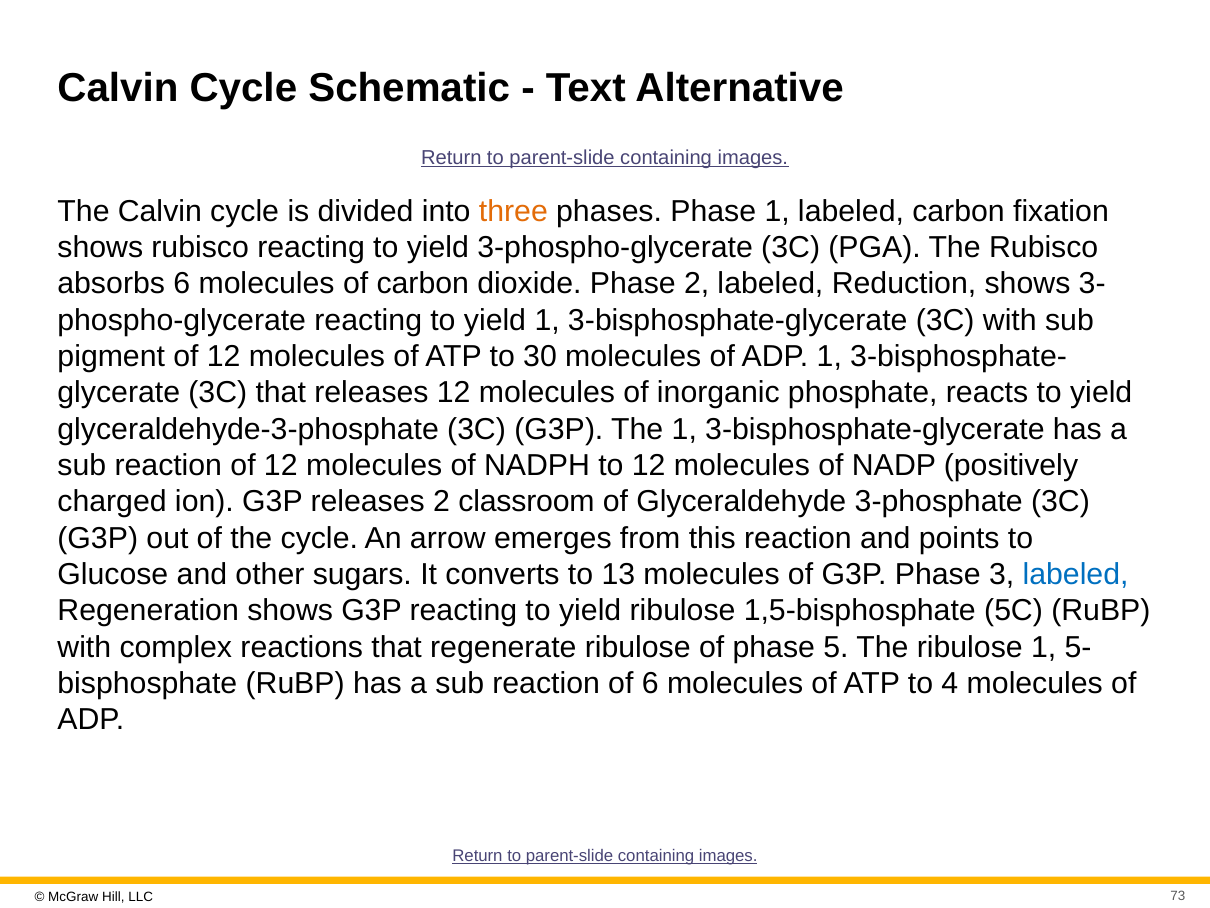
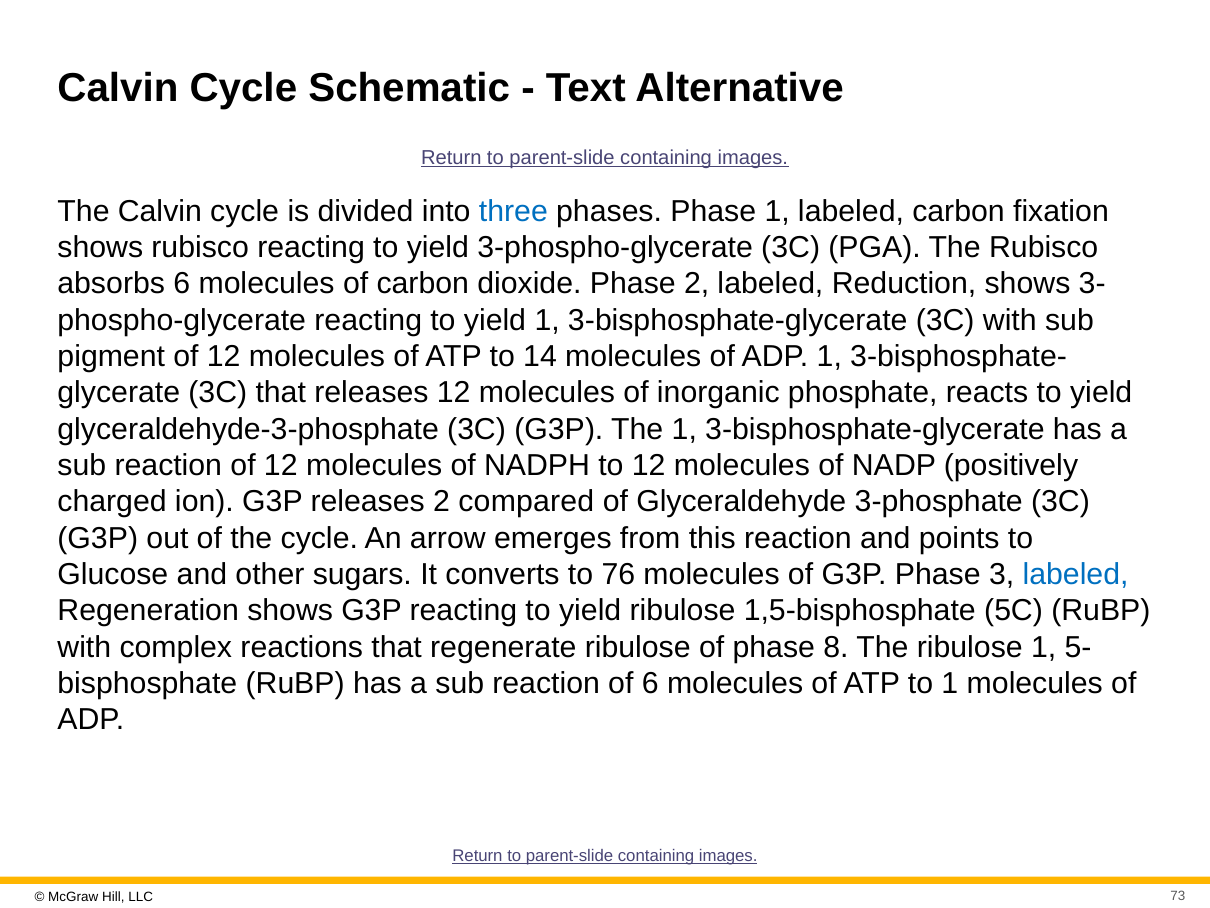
three colour: orange -> blue (513, 211)
30: 30 -> 14 (540, 356)
classroom: classroom -> compared (526, 502)
13: 13 -> 76 (618, 574)
5: 5 -> 8 (836, 647)
to 4: 4 -> 1 (950, 683)
